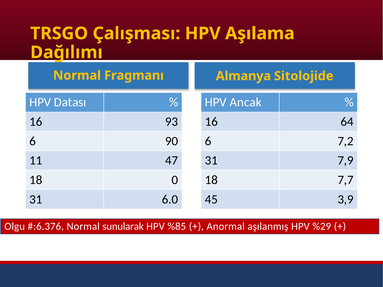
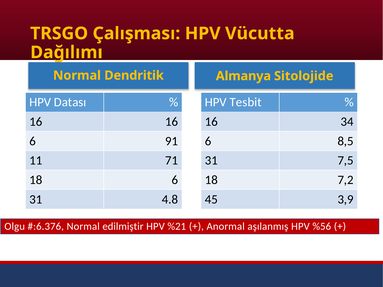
Aşılama: Aşılama -> Vücutta (260, 33)
Fragmanı: Fragmanı -> Dendritik (134, 76)
Ancak: Ancak -> Tesbit (246, 102)
16 93: 93 -> 16 (172, 122)
64: 64 -> 34 (347, 122)
90: 90 -> 91 (172, 141)
7,2: 7,2 -> 8,5 (346, 141)
47: 47 -> 71 (172, 161)
7,9: 7,9 -> 7,5 (346, 161)
18 0: 0 -> 6 (175, 180)
7,7: 7,7 -> 7,2 (346, 180)
6.0: 6.0 -> 4.8 (170, 199)
sunularak: sunularak -> edilmiştir (123, 227)
%85: %85 -> %21 (177, 227)
%29: %29 -> %56 (322, 227)
